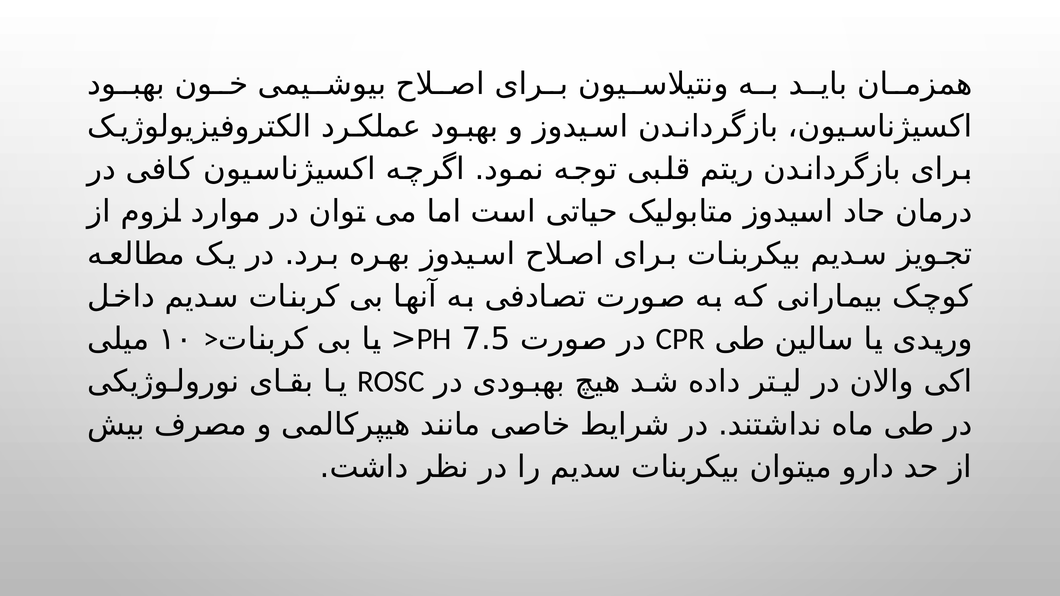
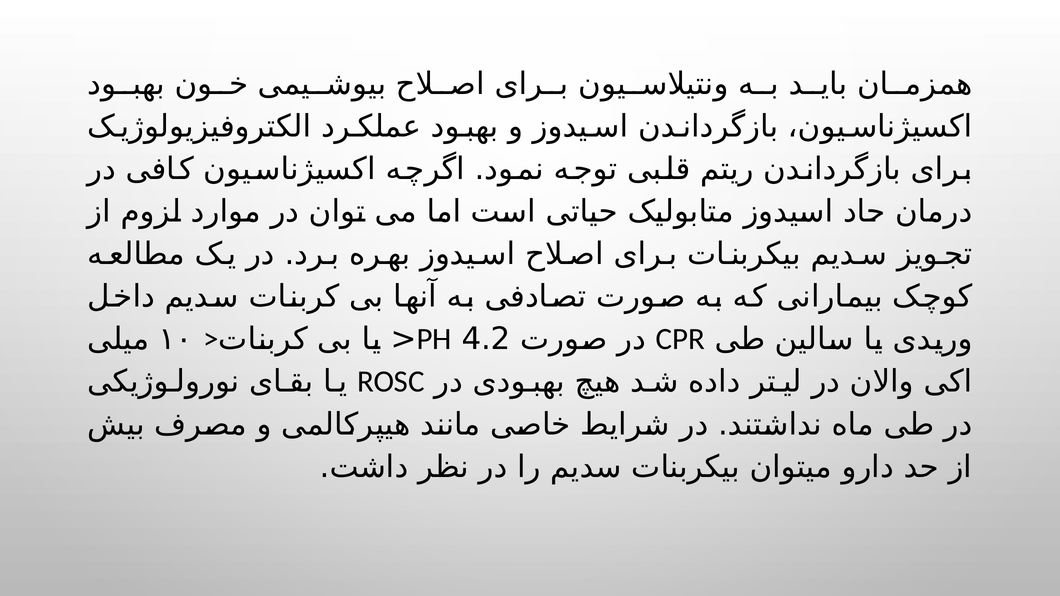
7.5: 7.5 -> 4.2 (486, 339)
